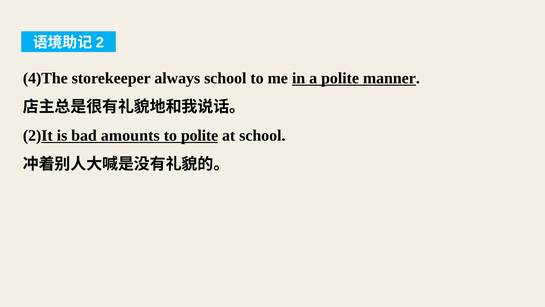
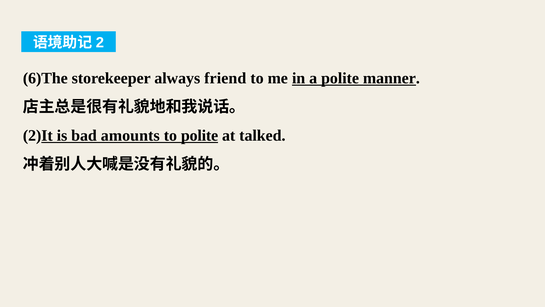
4)The: 4)The -> 6)The (45, 78)
always school: school -> friend (225, 78)
at school: school -> talked (262, 135)
